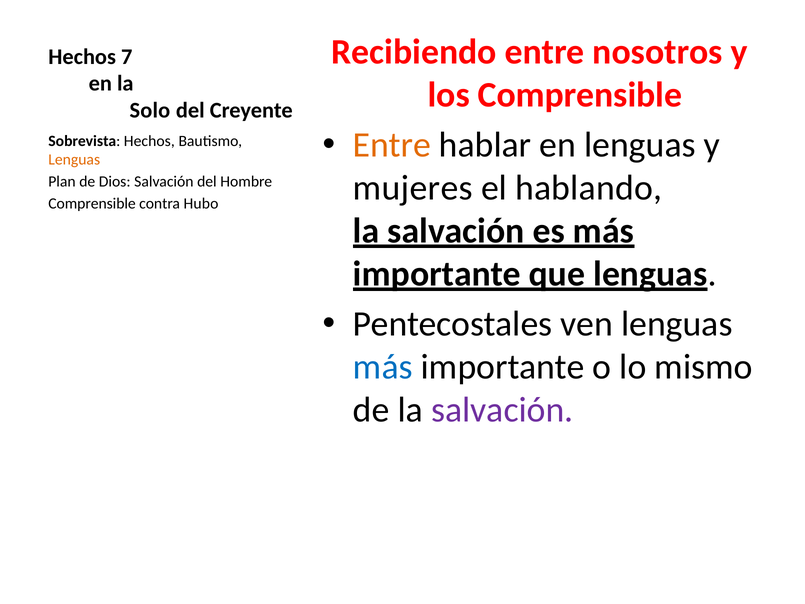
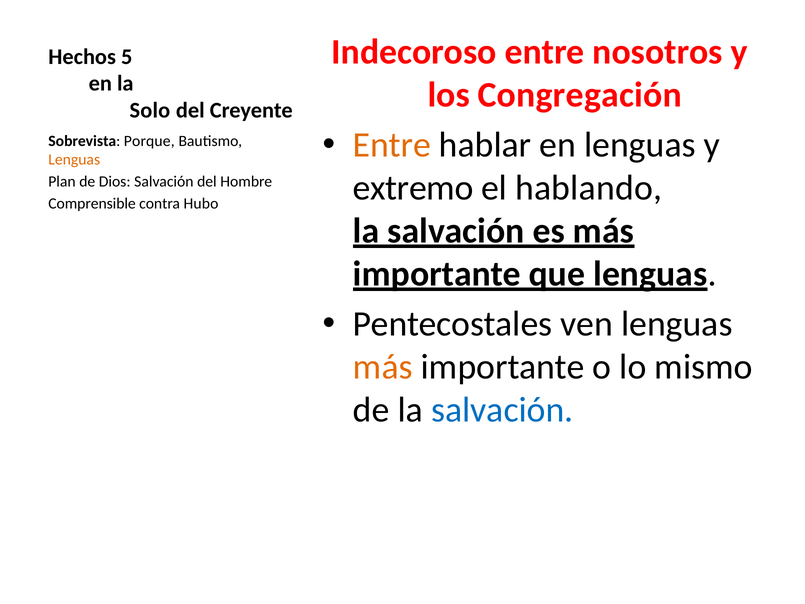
Recibiendo: Recibiendo -> Indecoroso (414, 52)
7: 7 -> 5 (127, 57)
los Comprensible: Comprensible -> Congregación (580, 95)
Sobrevista Hechos: Hechos -> Porque (149, 141)
mujeres: mujeres -> extremo (413, 188)
más colour: blue -> orange (383, 367)
salvación colour: purple -> blue (502, 410)
